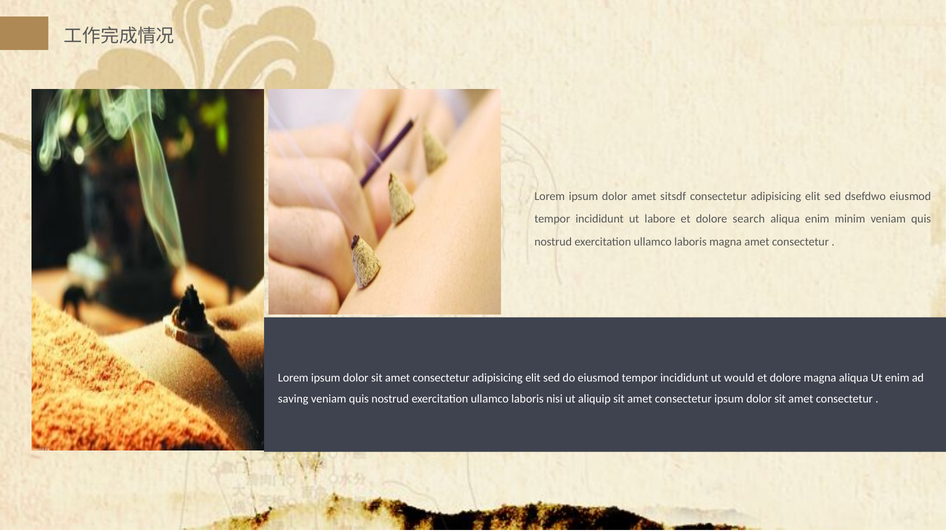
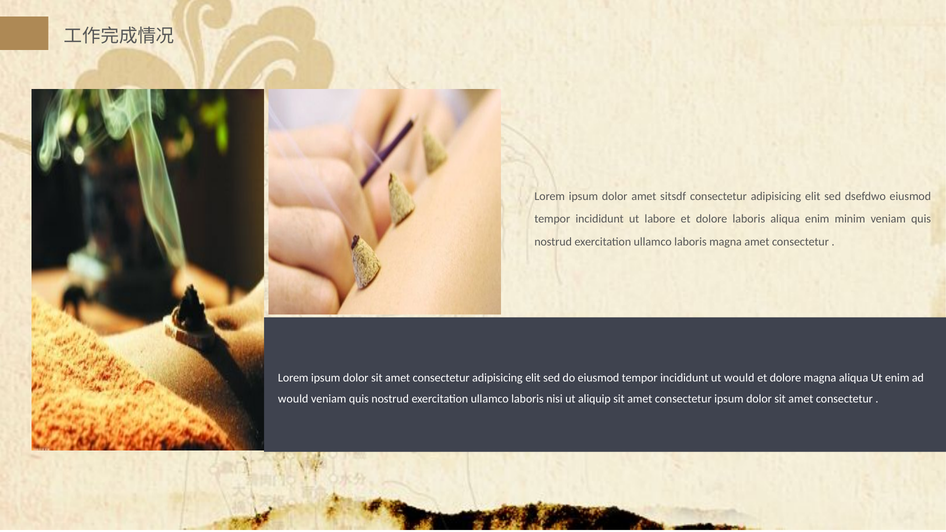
dolore search: search -> laboris (749, 219)
saving: saving -> would (293, 399)
